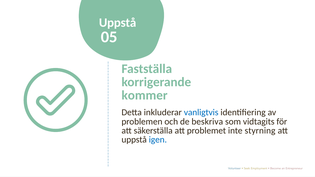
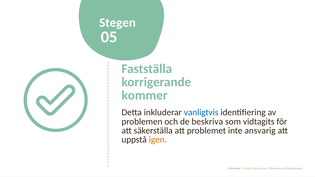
Uppstå: Uppstå -> Stegen (117, 23)
styrning: styrning -> ansvarig (260, 131)
igen colour: blue -> orange (158, 140)
